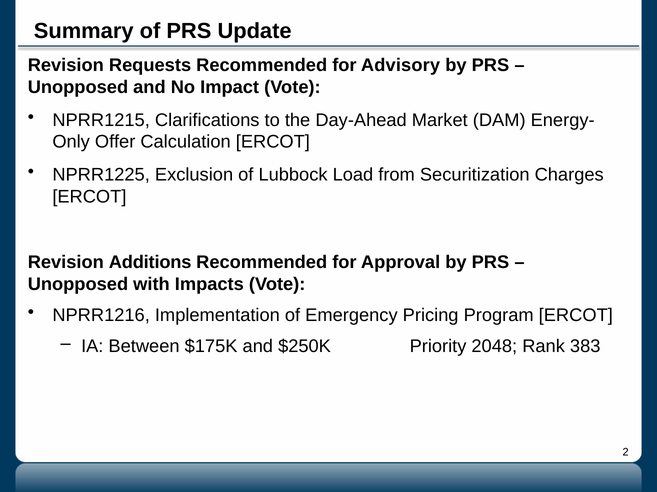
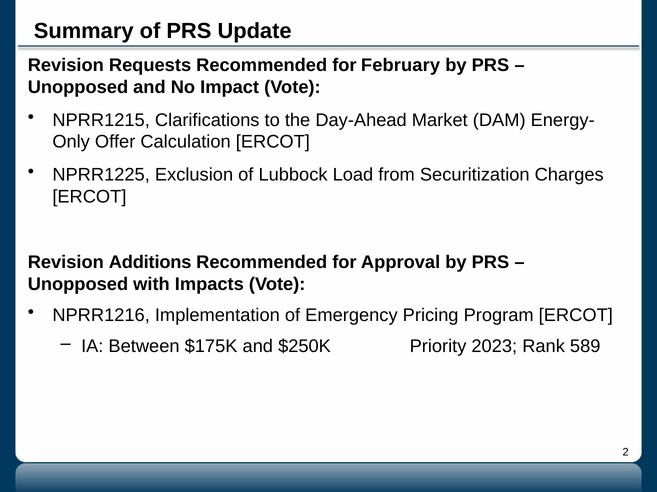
Advisory: Advisory -> February (401, 65)
2048: 2048 -> 2023 (494, 347)
383: 383 -> 589 (585, 347)
